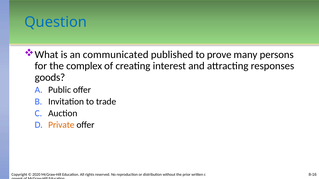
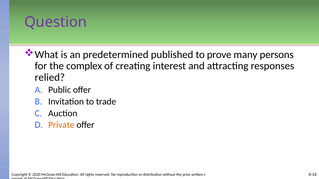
Question colour: blue -> purple (56, 22)
communicated: communicated -> predetermined (116, 55)
goods: goods -> relied (50, 78)
